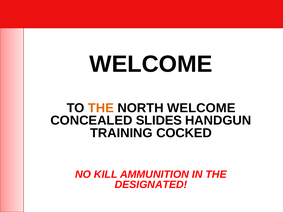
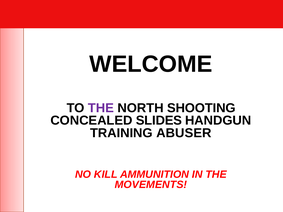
THE colour: orange -> purple (101, 108)
NORTH WELCOME: WELCOME -> SHOOTING (201, 108)
COCKED: COCKED -> ABUSER (184, 133)
DESIGNATED: DESIGNATED -> MOVEMENTS (151, 185)
